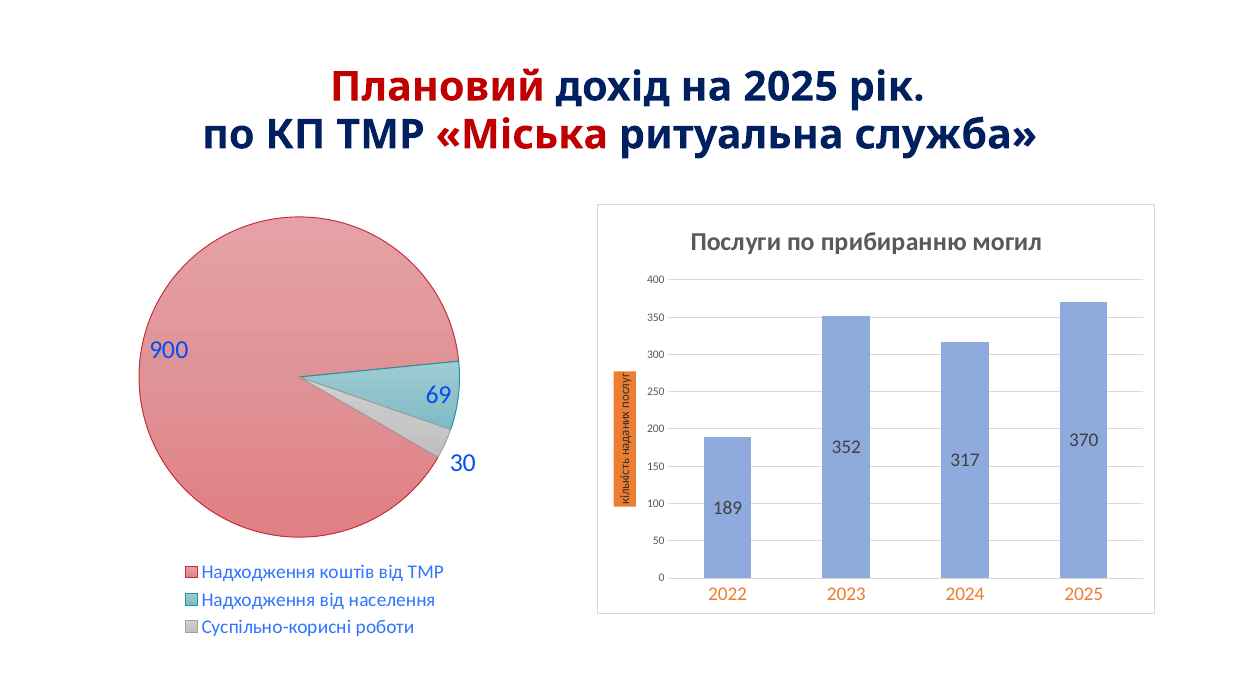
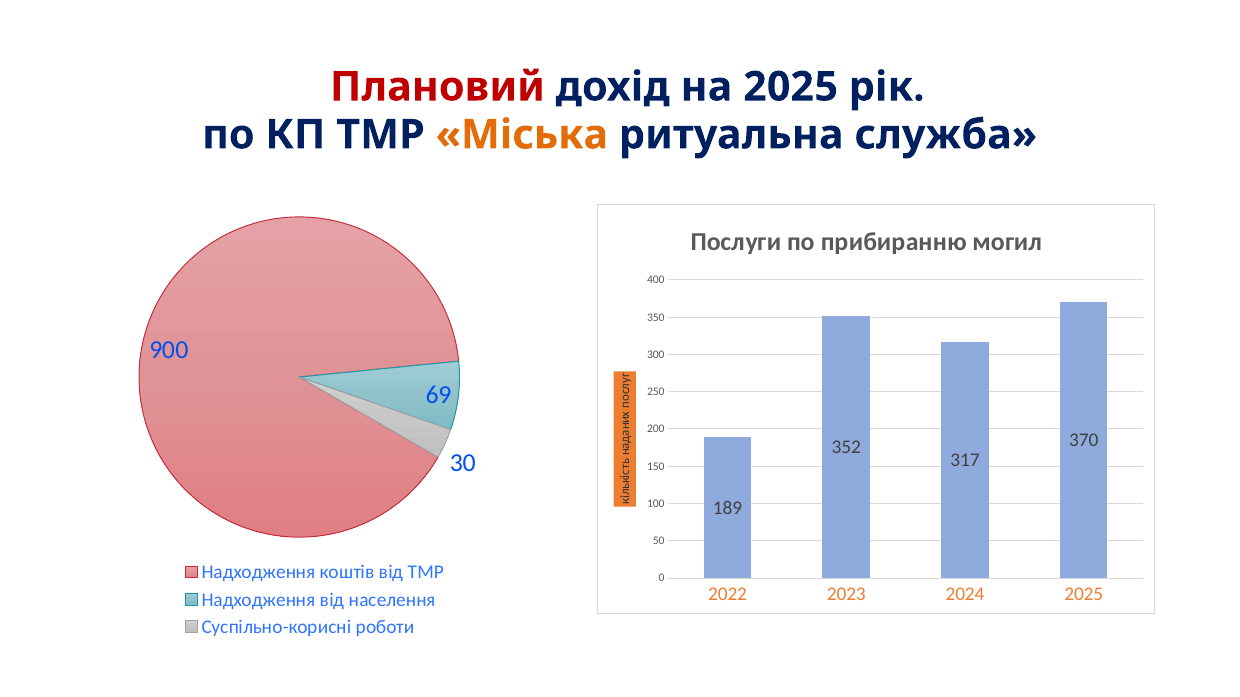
Міська colour: red -> orange (522, 135)
